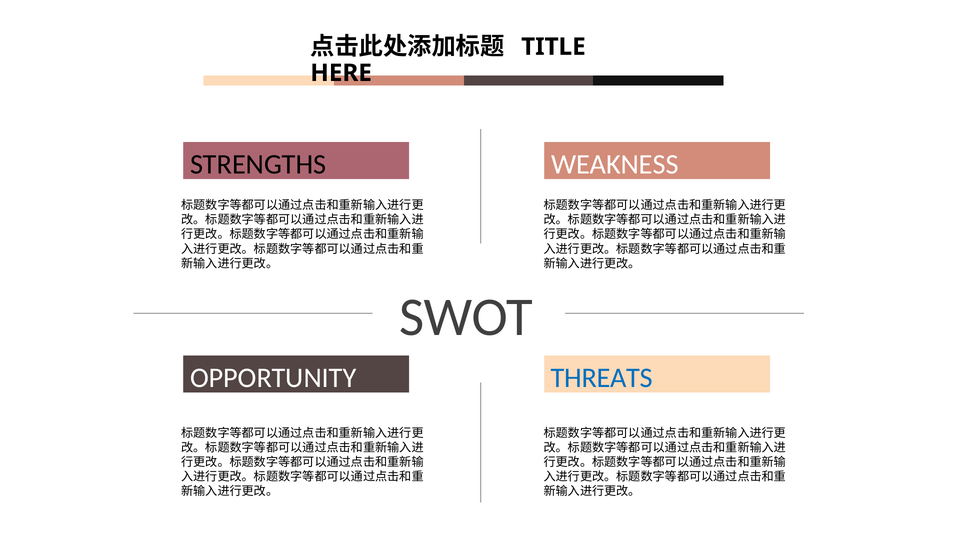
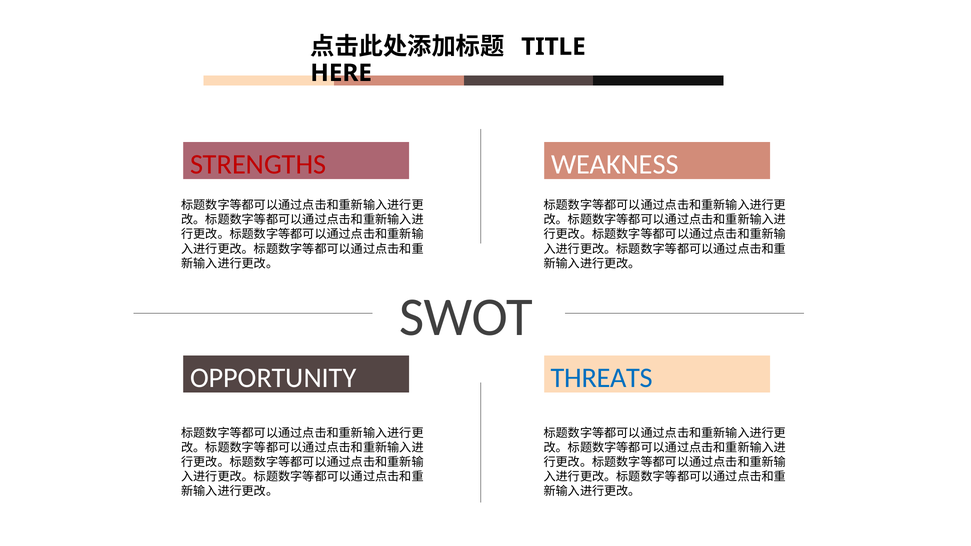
STRENGTHS colour: black -> red (258, 165)
